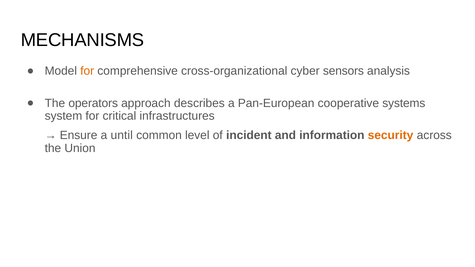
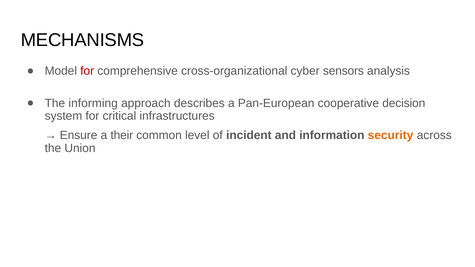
for colour: orange -> red (87, 71)
operators: operators -> informing (93, 103)
systems: systems -> decision (404, 103)
until: until -> their (122, 135)
